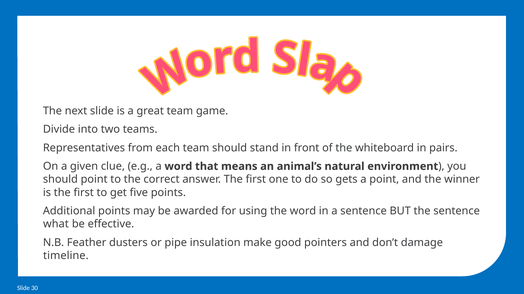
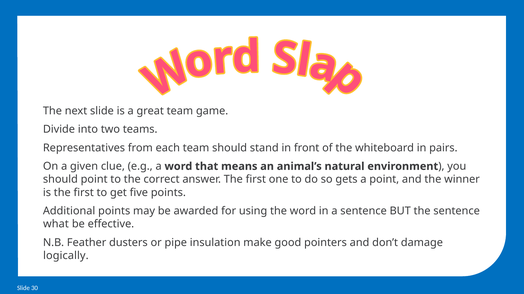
timeline: timeline -> logically (66, 256)
